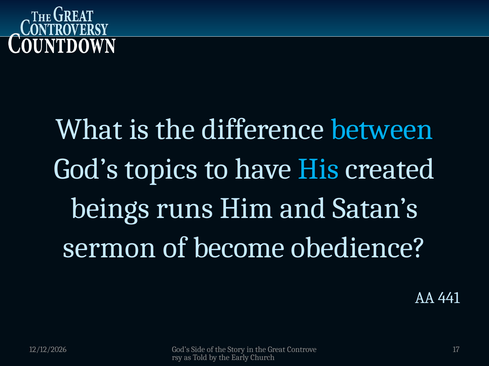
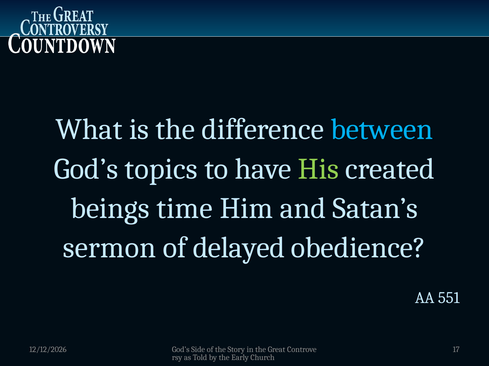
His colour: light blue -> light green (318, 169)
runs: runs -> time (185, 209)
become: become -> delayed (239, 248)
441: 441 -> 551 (449, 298)
